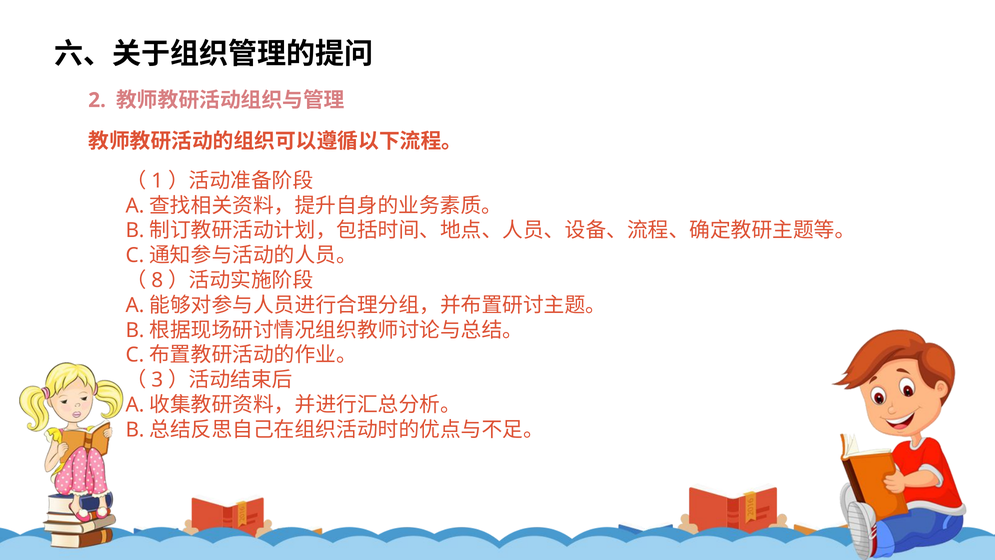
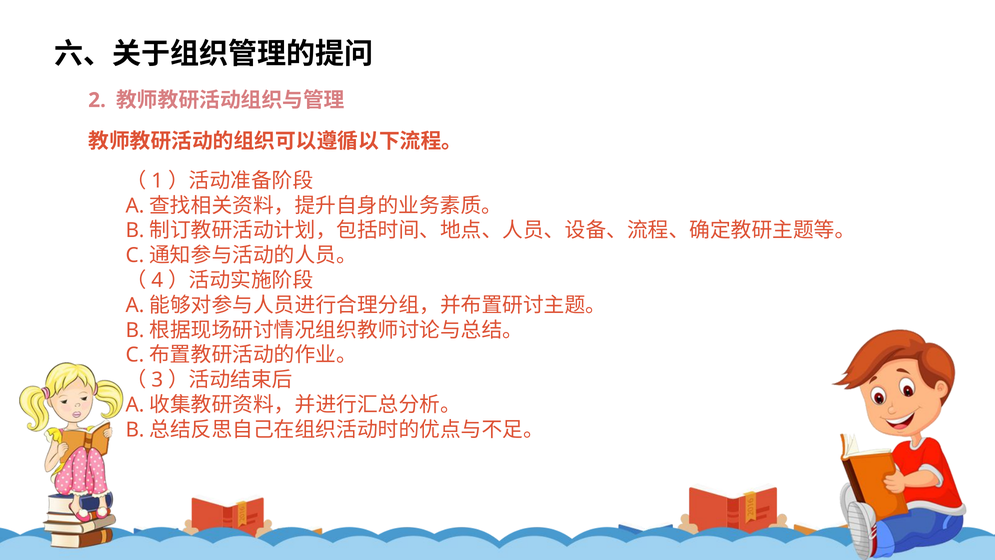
8: 8 -> 4 (157, 280)
